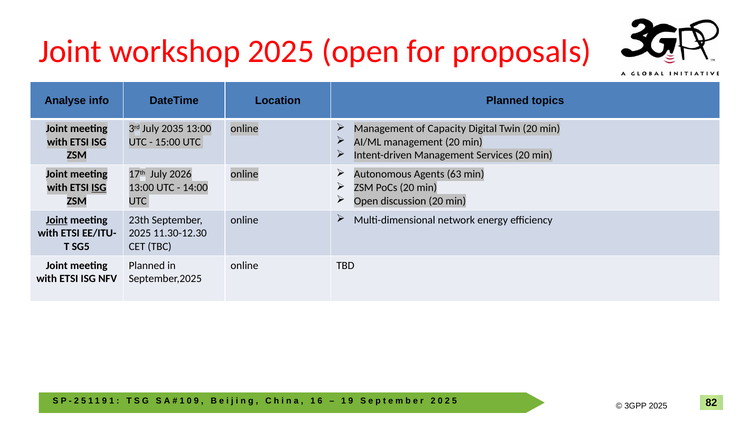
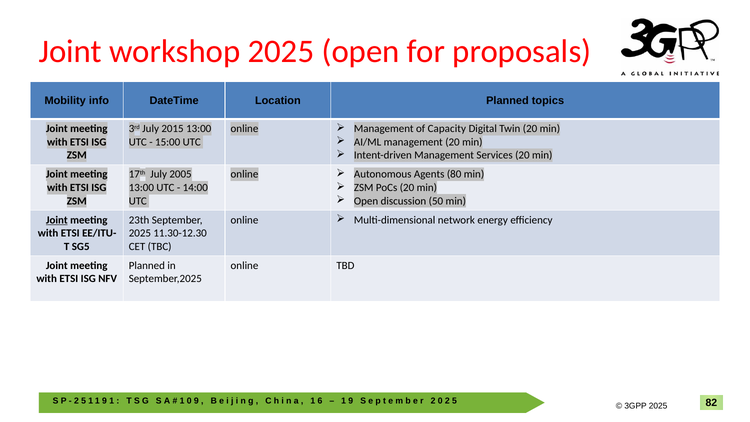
Analyse: Analyse -> Mobility (65, 101)
2035: 2035 -> 2015 (173, 129)
2026: 2026 -> 2005 (181, 174)
63: 63 -> 80 (454, 174)
ISG underline: present -> none (99, 188)
discussion 20: 20 -> 50 (436, 201)
